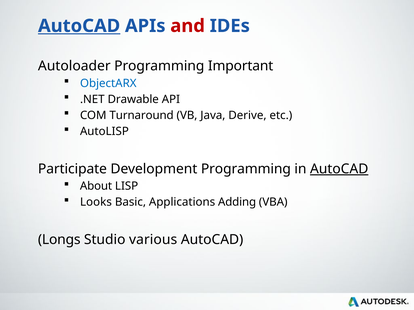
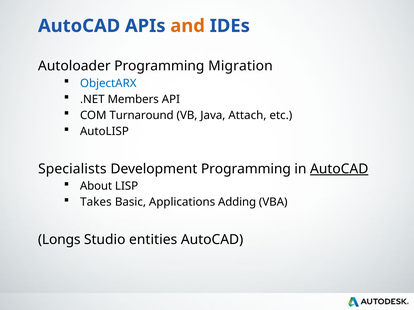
AutoCAD underline: present -> none (79, 26)
and colour: red -> orange (188, 26)
Important: Important -> Migration (240, 66)
Drawable: Drawable -> Members (133, 99)
Derive: Derive -> Attach (247, 116)
Participate: Participate -> Specialists (72, 169)
Looks: Looks -> Takes (96, 203)
various: various -> entities (153, 240)
